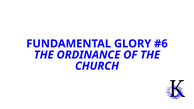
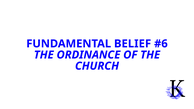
GLORY: GLORY -> BELIEF (133, 44)
